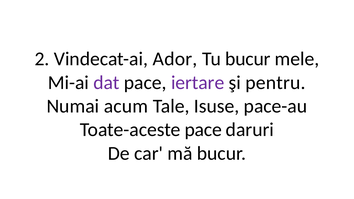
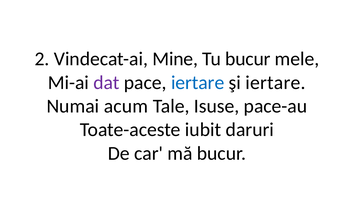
Ador: Ador -> Mine (175, 59)
iertare colour: purple -> blue (198, 83)
şi pentru: pentru -> iertare (276, 83)
Toate-aceste pace: pace -> iubit (203, 130)
